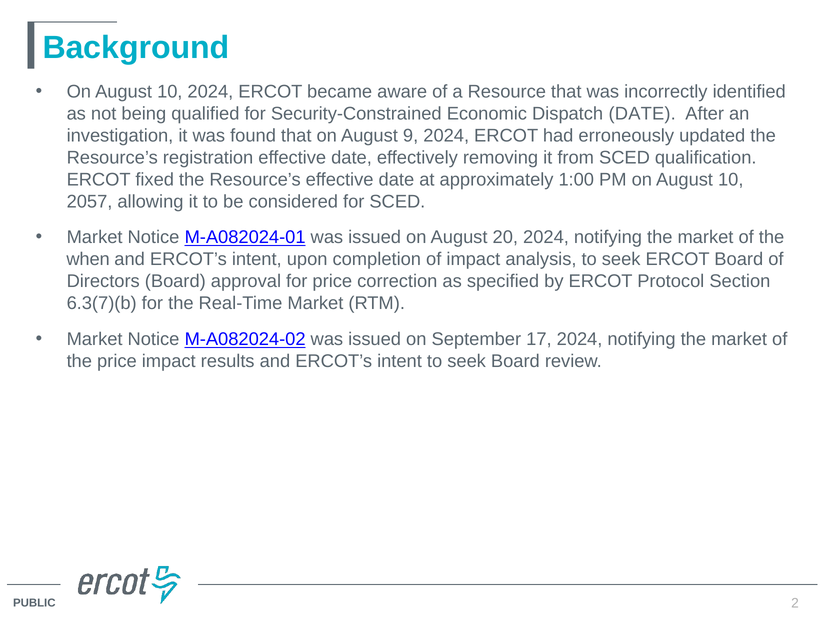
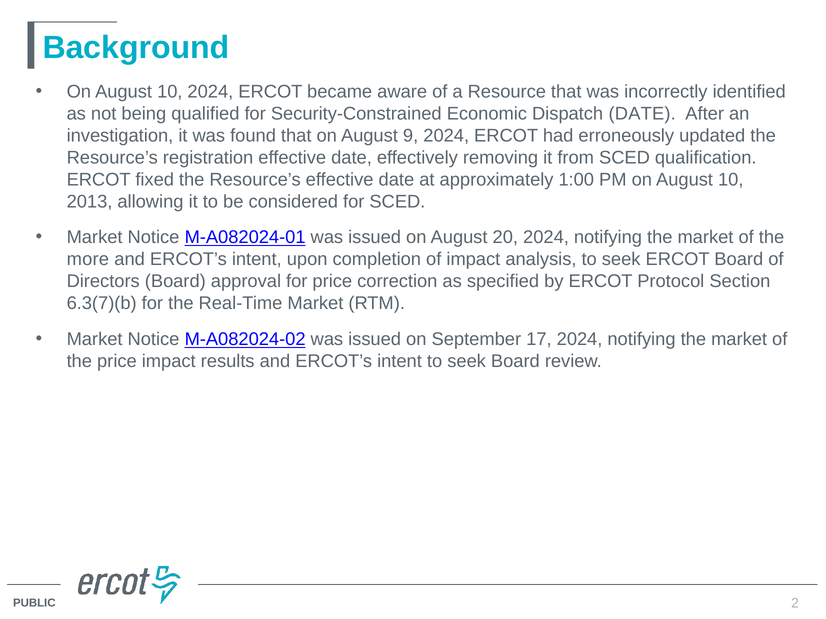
2057: 2057 -> 2013 (90, 202)
when: when -> more (88, 260)
